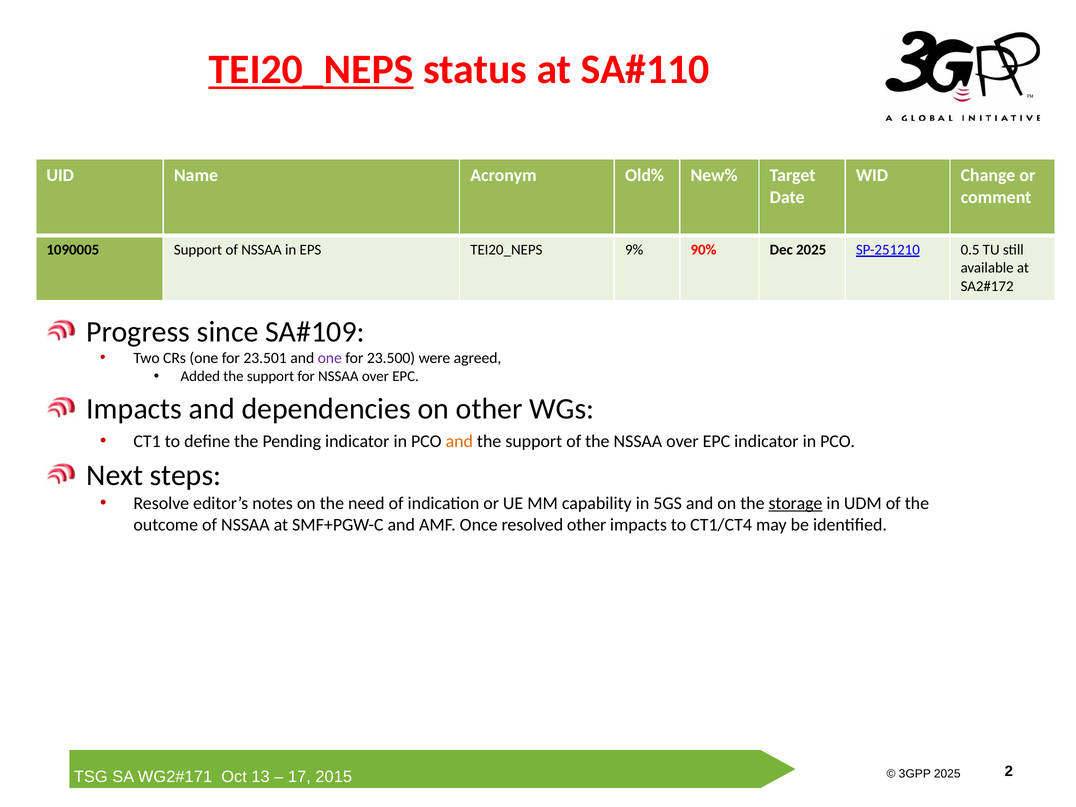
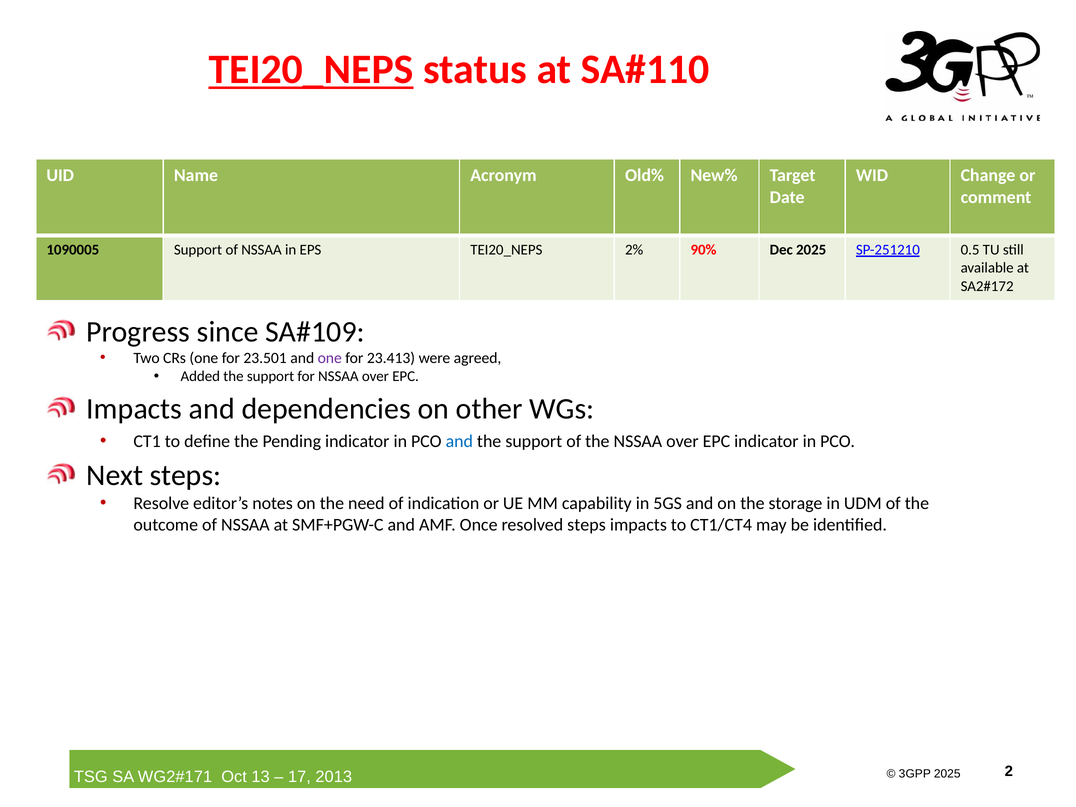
9%: 9% -> 2% (634, 250)
23.500: 23.500 -> 23.413 (391, 358)
and colour: orange -> blue (459, 441)
storage underline: present -> none (795, 503)
resolved other: other -> steps (587, 525)
2015: 2015 -> 2013 (334, 777)
